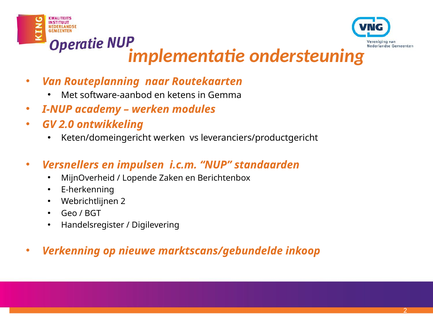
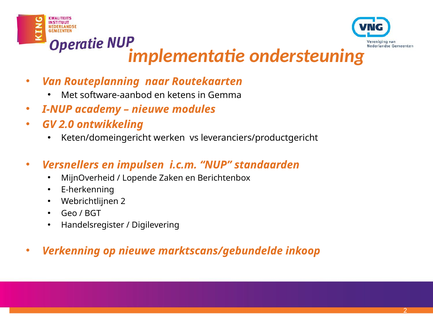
werken: werken -> nieuwe (150, 109)
